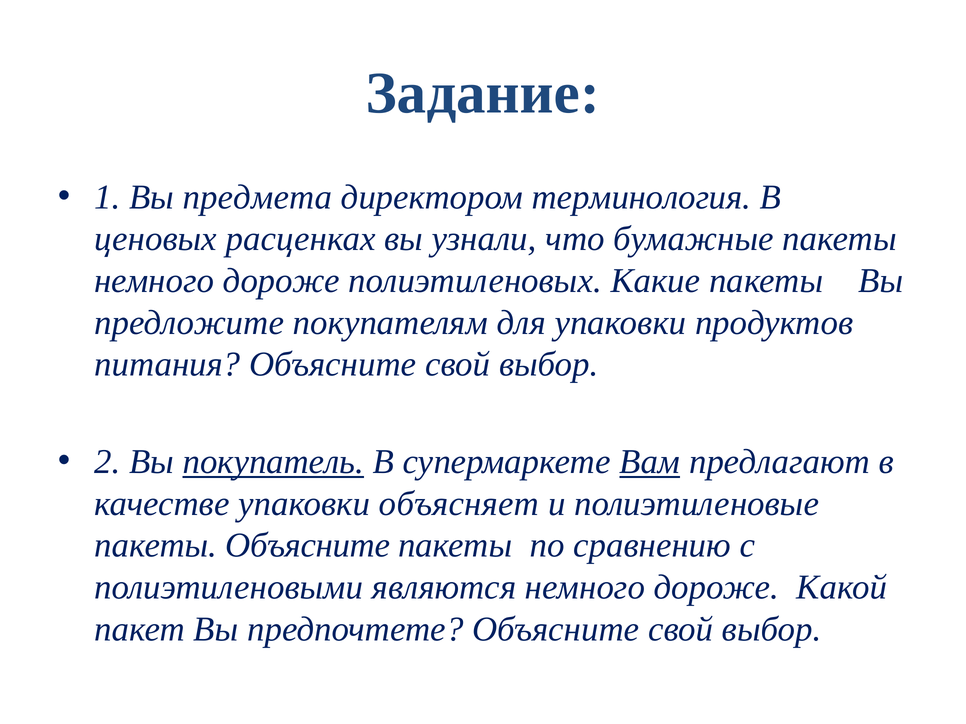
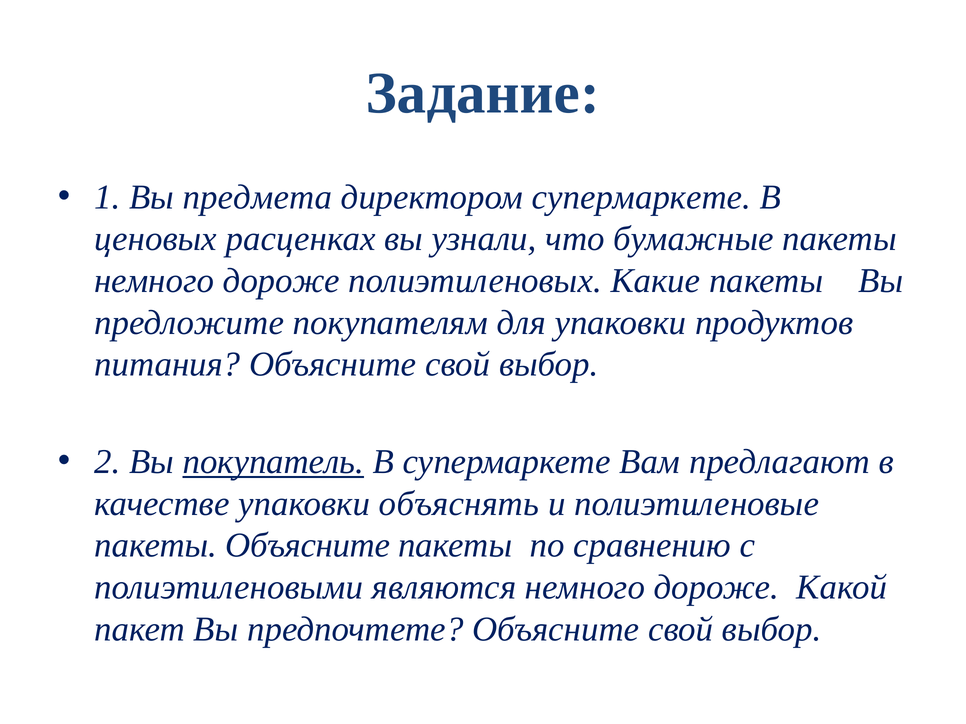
директором терминология: терминология -> супермаркете (641, 197)
Вам underline: present -> none (650, 462)
объясняет: объясняет -> объяснять (459, 504)
